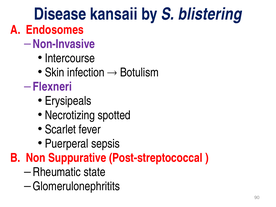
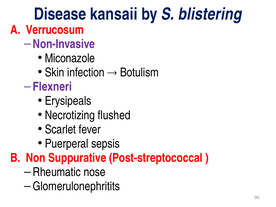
Endosomes: Endosomes -> Verrucosum (55, 30)
Intercourse: Intercourse -> Miconazole (70, 58)
spotted: spotted -> flushed (114, 115)
state: state -> nose (95, 172)
